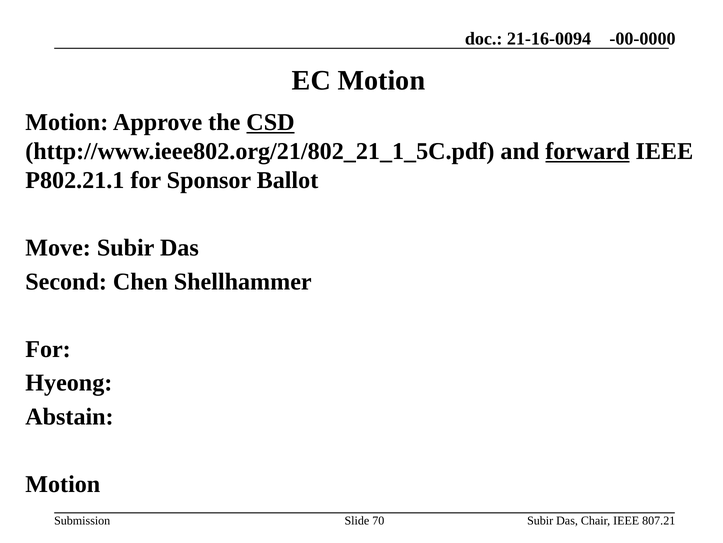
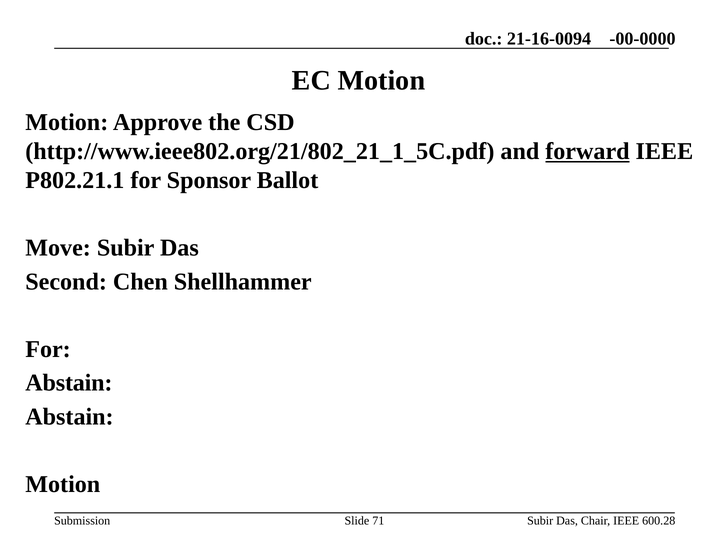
CSD underline: present -> none (270, 122)
Hyeong: Hyeong -> Abstain (69, 382)
70: 70 -> 71 (378, 520)
807.21: 807.21 -> 600.28 (659, 520)
